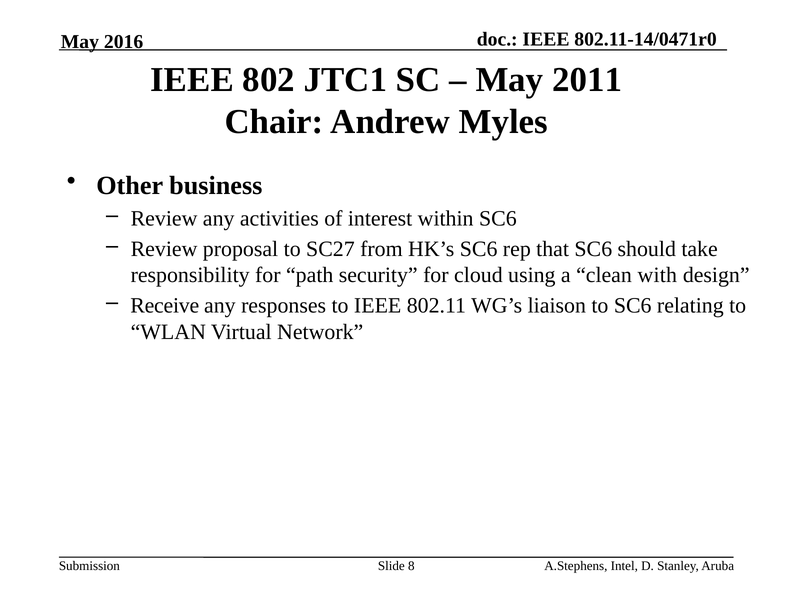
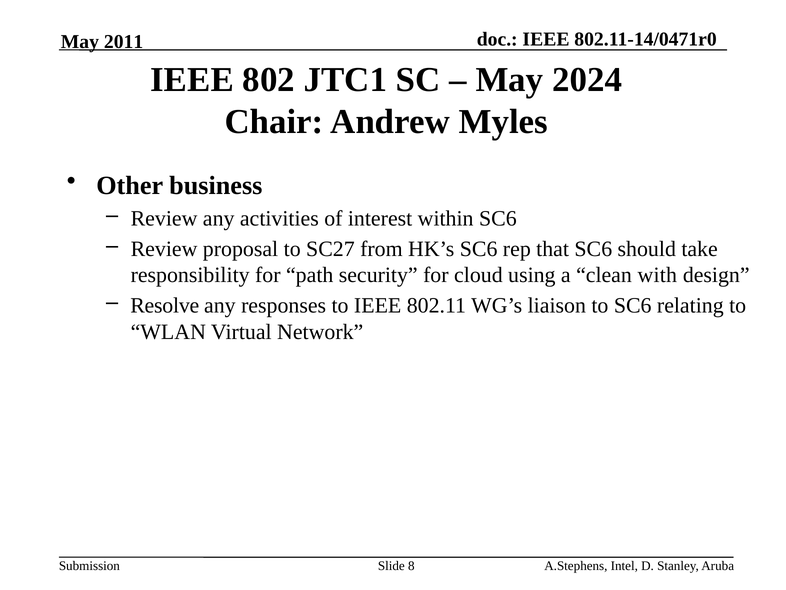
2016: 2016 -> 2011 (124, 42)
2011: 2011 -> 2024 (587, 80)
Receive: Receive -> Resolve (165, 305)
